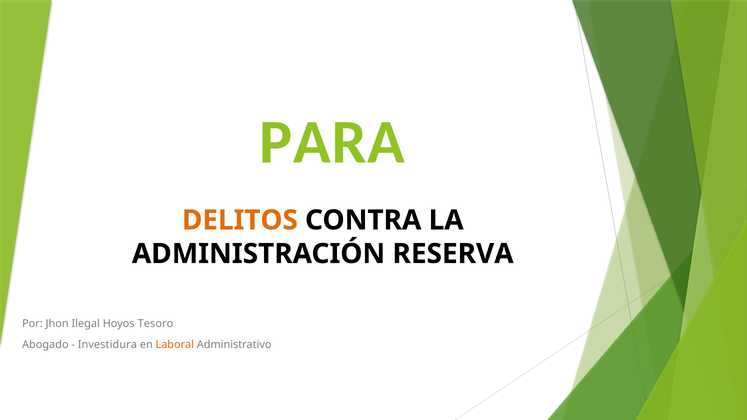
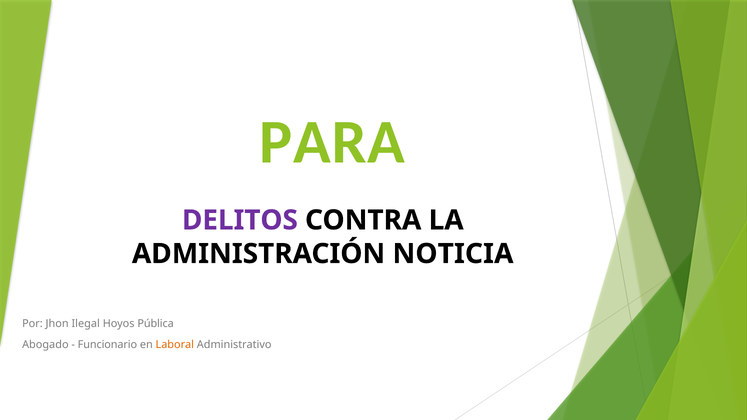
DELITOS colour: orange -> purple (240, 220)
RESERVA: RESERVA -> NOTICIA (453, 254)
Tesoro: Tesoro -> Pública (156, 324)
Investidura: Investidura -> Funcionario (107, 345)
